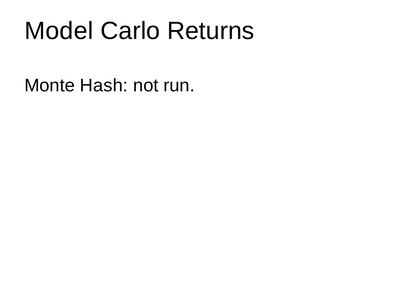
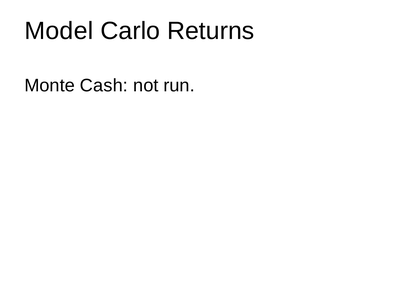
Hash: Hash -> Cash (104, 86)
